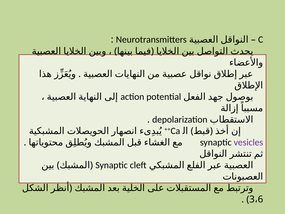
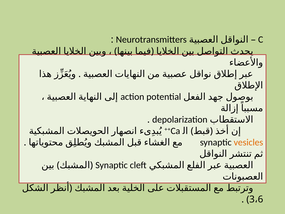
vesicles colour: purple -> orange (248, 142)
